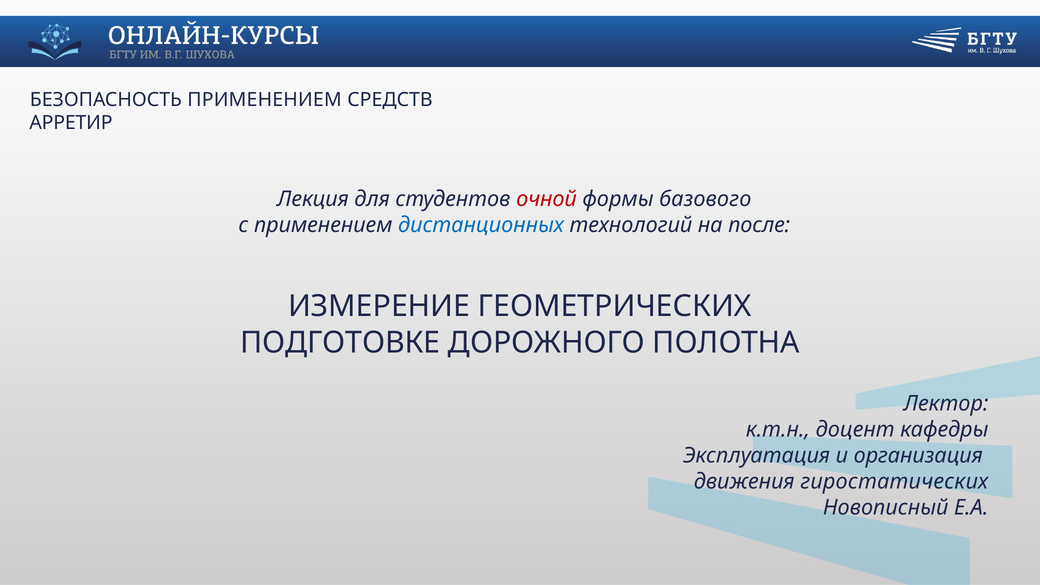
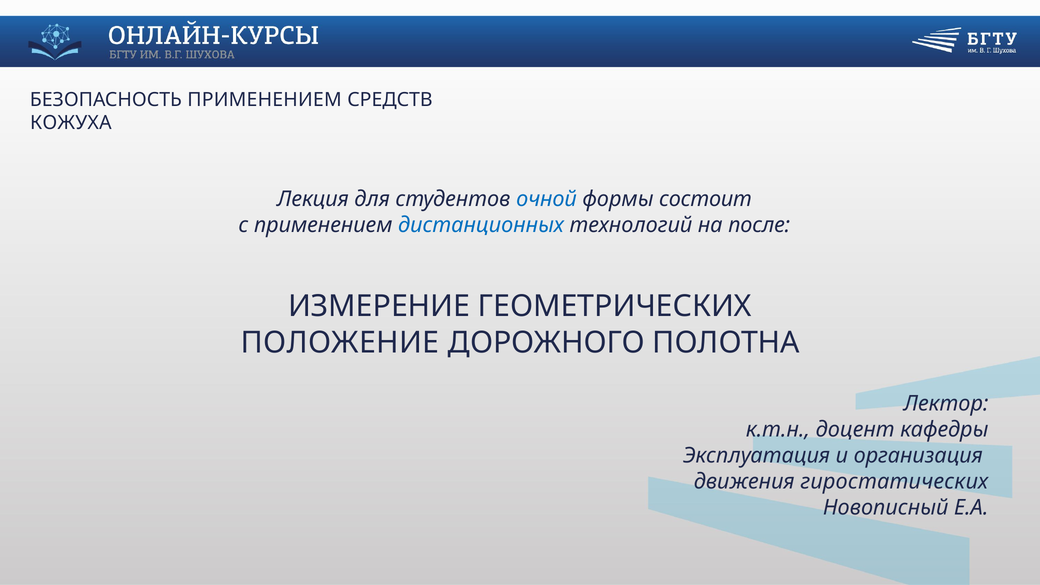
АРРЕТИР: АРРЕТИР -> КОЖУХА (71, 123)
очной colour: red -> blue (546, 199)
базового: базового -> состоит (705, 199)
ПОДГОТОВКЕ: ПОДГОТОВКЕ -> ПОЛОЖЕНИЕ (340, 343)
